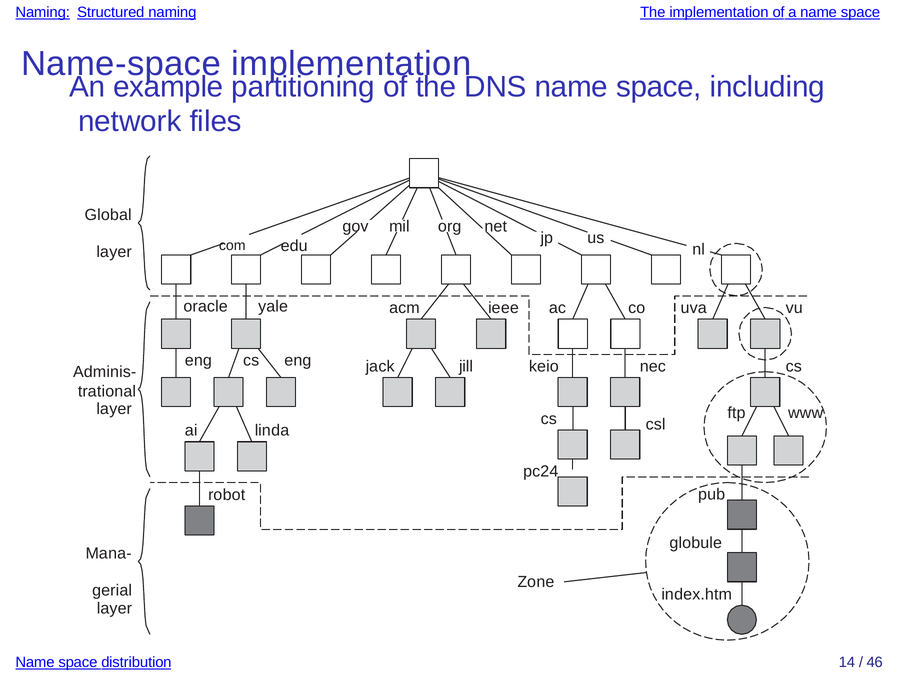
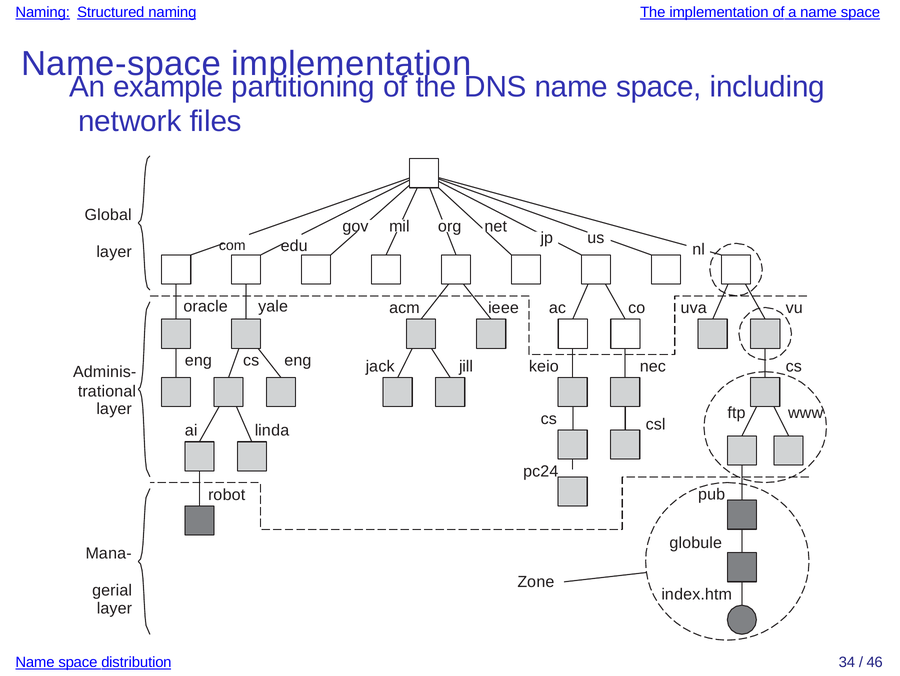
14: 14 -> 34 (847, 662)
